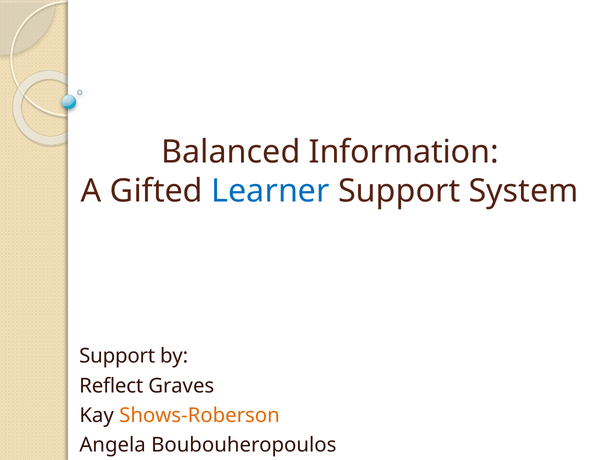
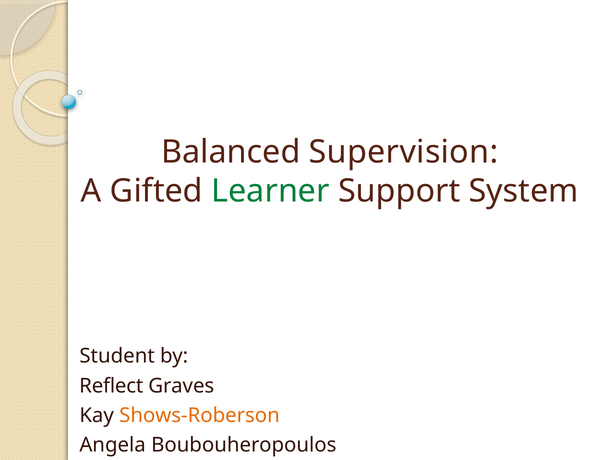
Information: Information -> Supervision (404, 152)
Learner colour: blue -> green (270, 191)
Support: Support -> Student (117, 356)
